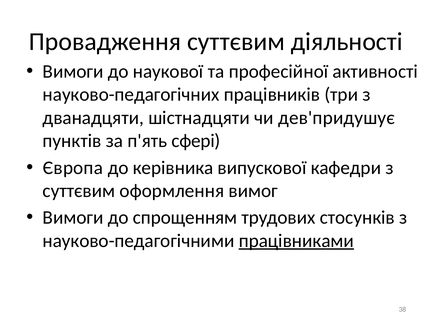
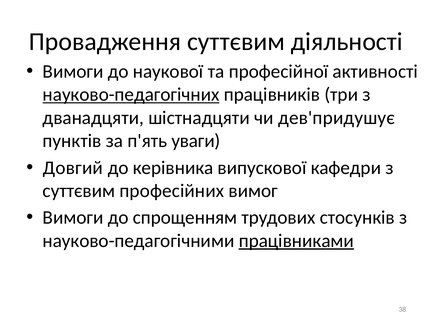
науково-педагогічних underline: none -> present (131, 95)
сфері: сфері -> уваги (196, 141)
Європа: Європа -> Довгий (73, 168)
оформлення: оформлення -> професійних (172, 191)
